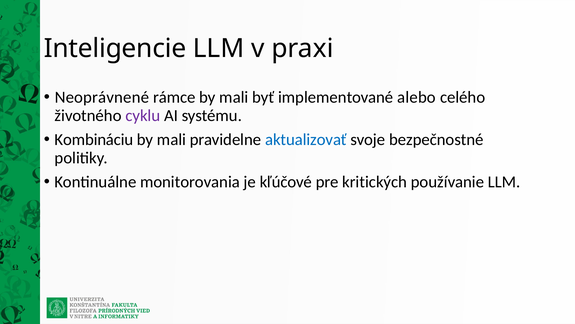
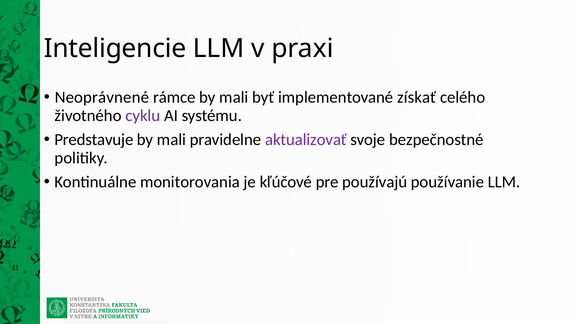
alebo: alebo -> získať (417, 97)
Kombináciu: Kombináciu -> Predstavuje (94, 139)
aktualizovať colour: blue -> purple (306, 139)
kritických: kritických -> používajú (375, 182)
